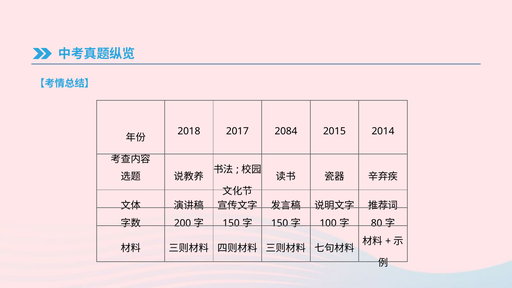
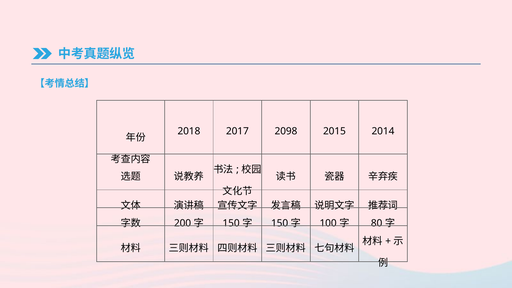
2084: 2084 -> 2098 (286, 131)
